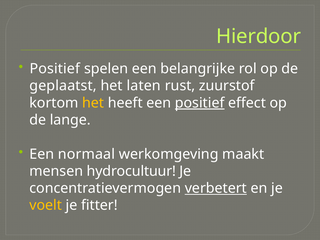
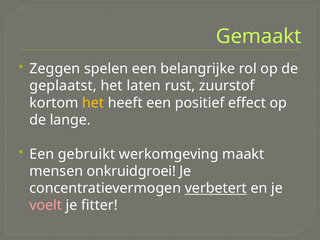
Hierdoor: Hierdoor -> Gemaakt (259, 36)
Positief: Positief -> Zeggen (55, 69)
positief underline: present -> none (200, 103)
normaal: normaal -> gebruikt (86, 154)
hydrocultuur: hydrocultuur -> onkruidgroei (131, 171)
voelt colour: yellow -> pink (46, 205)
